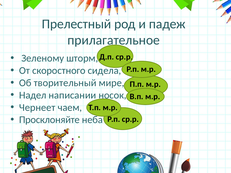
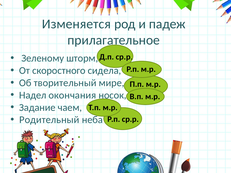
Прелестный: Прелестный -> Изменяется (76, 24)
написании: написании -> окончания (72, 95)
Чернеет: Чернеет -> Задание (37, 108)
Просклоняйте: Просклоняйте -> Родительный (49, 120)
